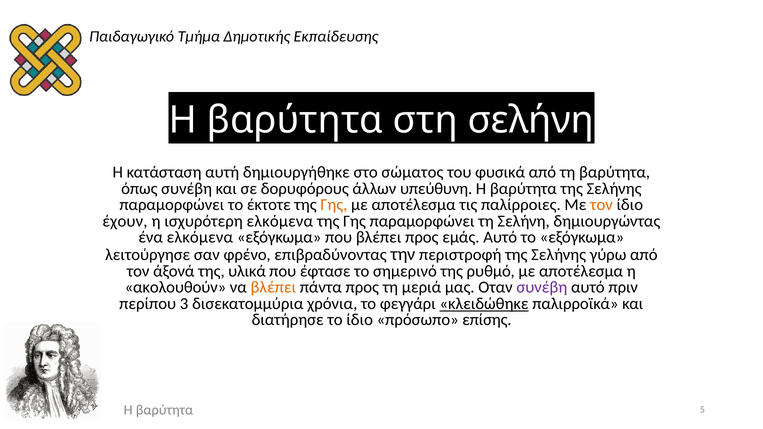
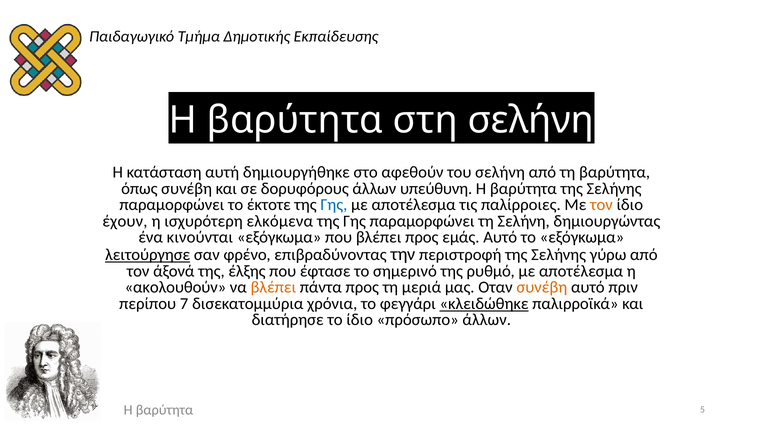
σώματος: σώματος -> αφεθούν (412, 172)
του φυσικά: φυσικά -> σελήνη (500, 172)
Γης colour: orange -> blue (334, 205)
ένα ελκόμενα: ελκόμενα -> κινούνται (200, 237)
λειτούργησε underline: none -> present (148, 255)
υλικά: υλικά -> έλξης (247, 271)
συνέβη colour: purple -> orange (542, 288)
3: 3 -> 7 (184, 304)
πρόσωπο επίσης: επίσης -> άλλων (487, 320)
